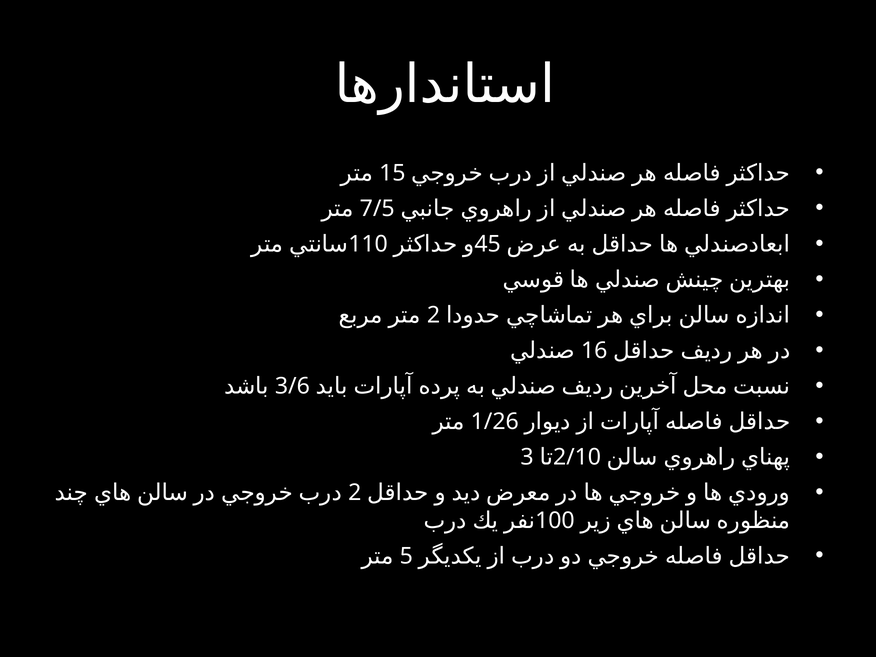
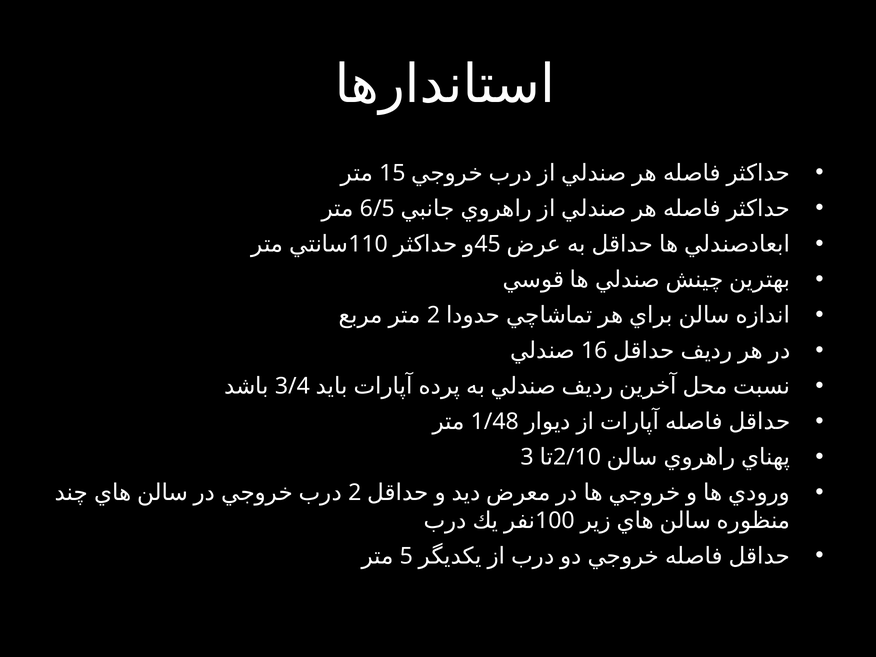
7/5: 7/5 -> 6/5 (377, 209)
3/6: 3/6 -> 3/4 (292, 386)
1/26: 1/26 -> 1/48 (495, 422)
